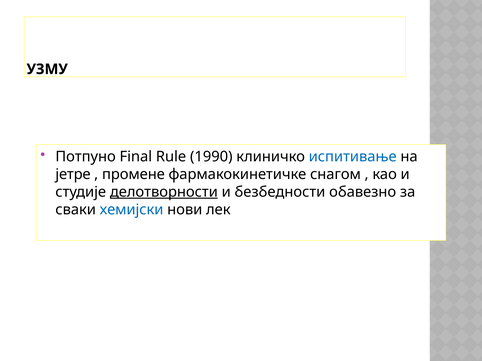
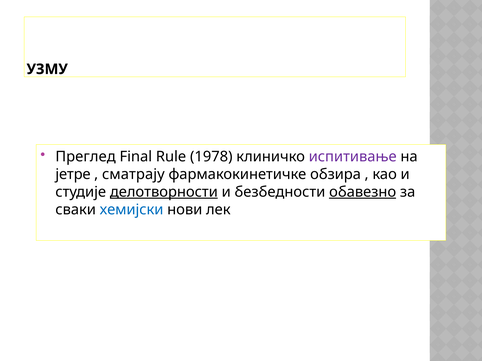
Потпуно: Потпуно -> Преглед (86, 157)
1990: 1990 -> 1978 (211, 157)
испитивање colour: blue -> purple (353, 157)
промене: промене -> сматрају (133, 175)
снагом: снагом -> обзира (335, 175)
обавезно underline: none -> present (363, 192)
